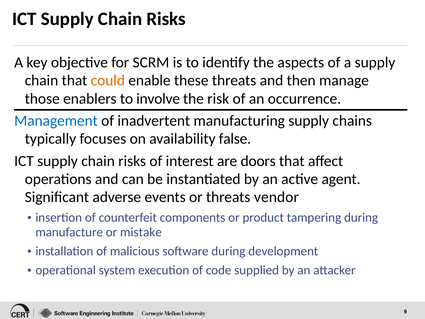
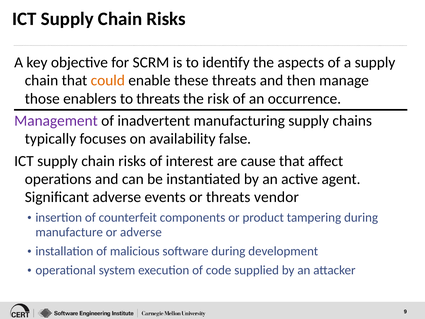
to involve: involve -> threats (158, 99)
Management colour: blue -> purple (56, 121)
doors: doors -> cause (258, 161)
or mistake: mistake -> adverse (141, 232)
